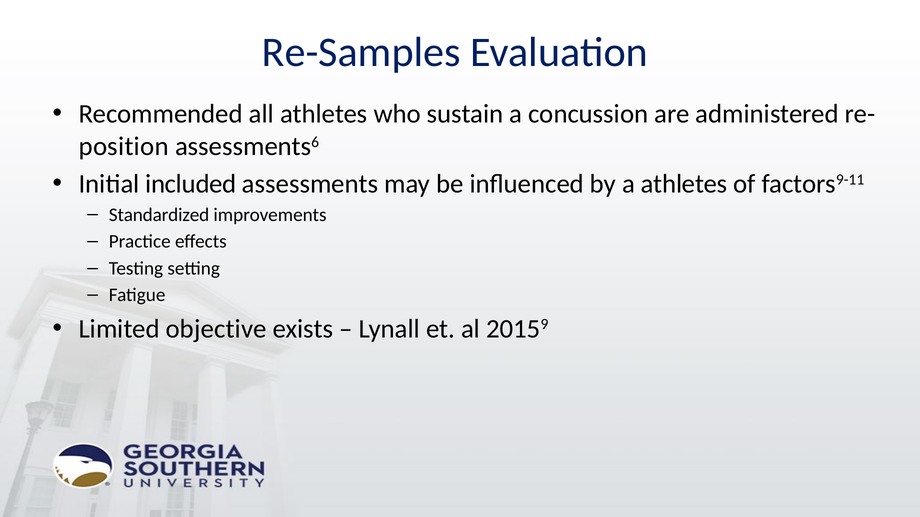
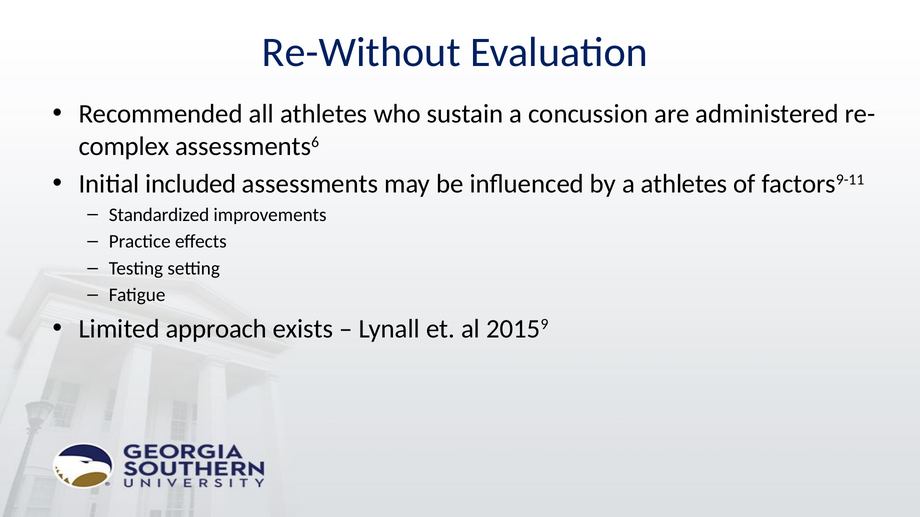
Re-Samples: Re-Samples -> Re-Without (361, 52)
position: position -> complex (124, 146)
objective: objective -> approach (216, 329)
